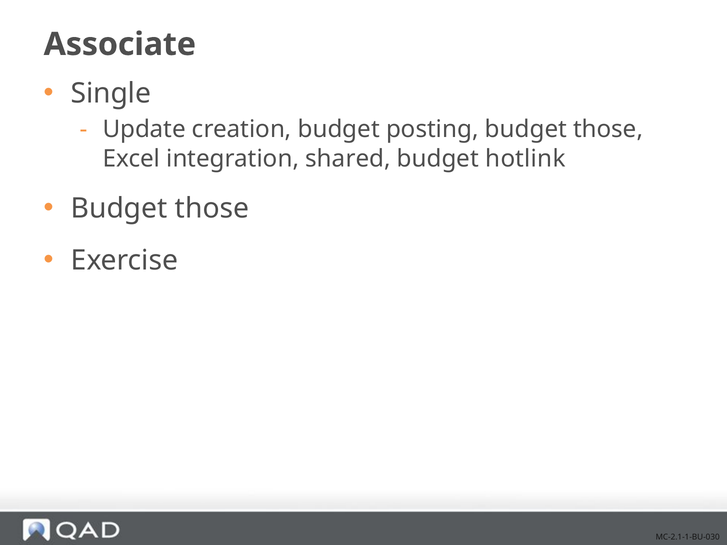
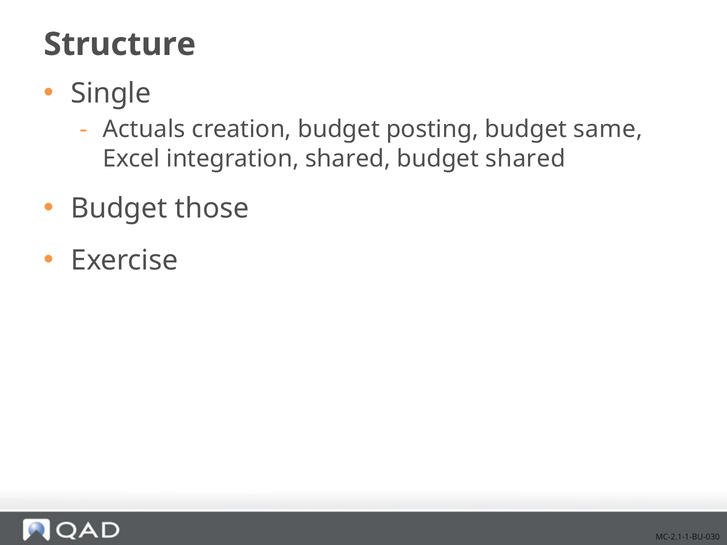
Associate: Associate -> Structure (120, 44)
Update: Update -> Actuals (144, 130)
those: those -> same (608, 130)
budget hotlink: hotlink -> shared (525, 159)
